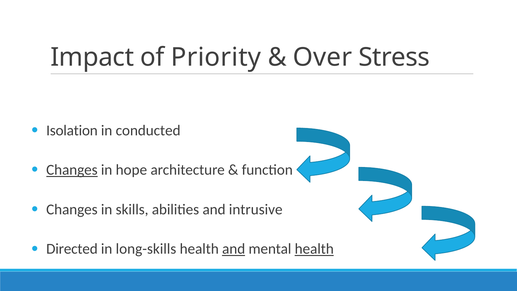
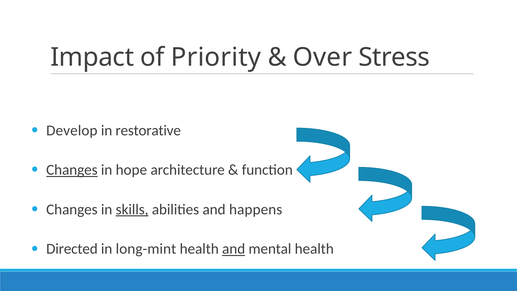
Isolation: Isolation -> Develop (72, 130)
conducted: conducted -> restorative (148, 130)
skills underline: none -> present (132, 209)
intrusive: intrusive -> happens (256, 209)
long-skills: long-skills -> long-mint (146, 249)
health underline: present -> none (314, 249)
